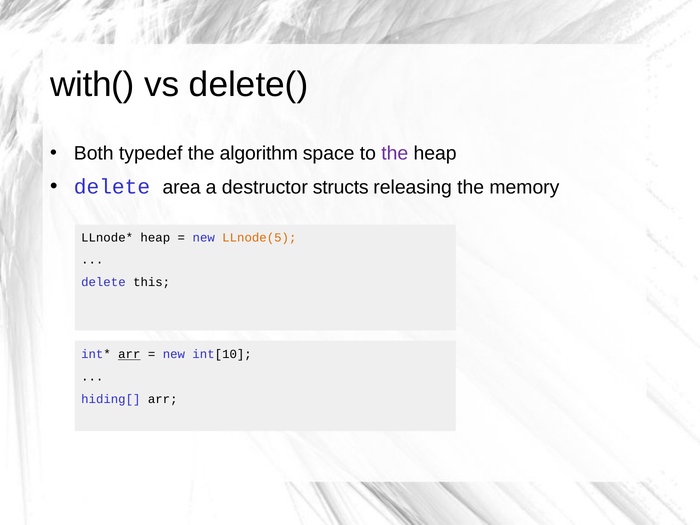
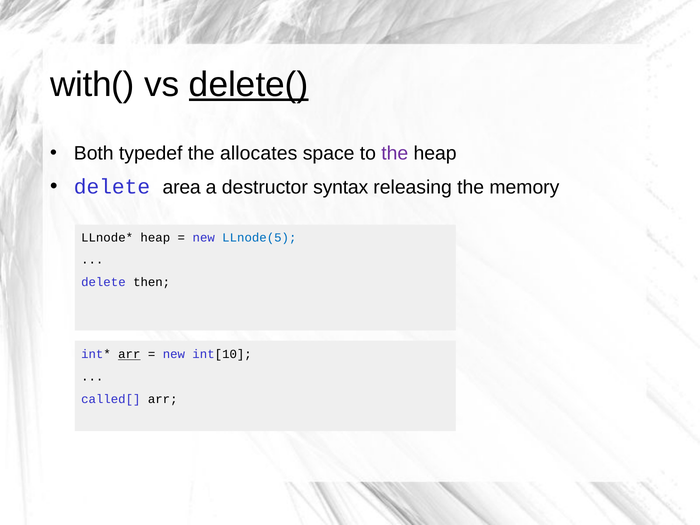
delete( underline: none -> present (249, 85)
algorithm: algorithm -> allocates (259, 153)
structs: structs -> syntax (341, 187)
LLnode(5 colour: orange -> blue (259, 237)
this: this -> then (152, 282)
hiding[: hiding[ -> called[ (111, 399)
